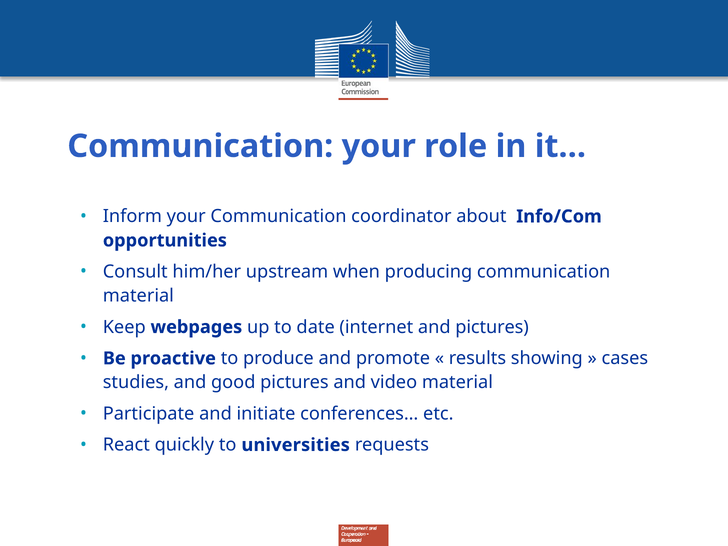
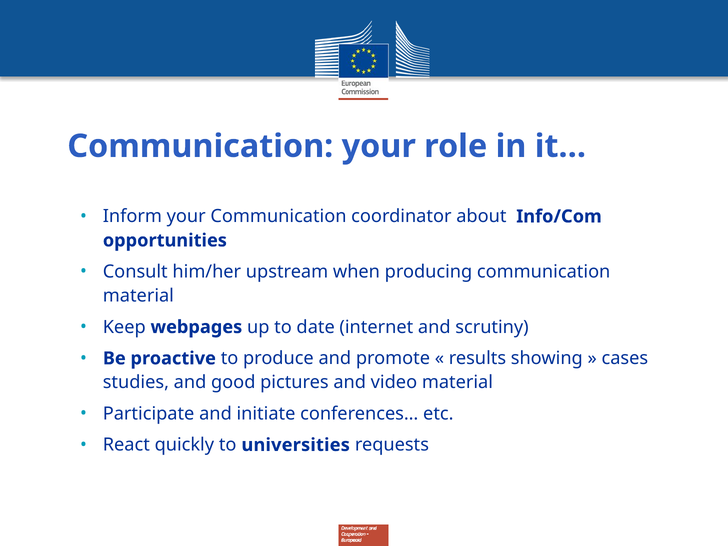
and pictures: pictures -> scrutiny (492, 327)
